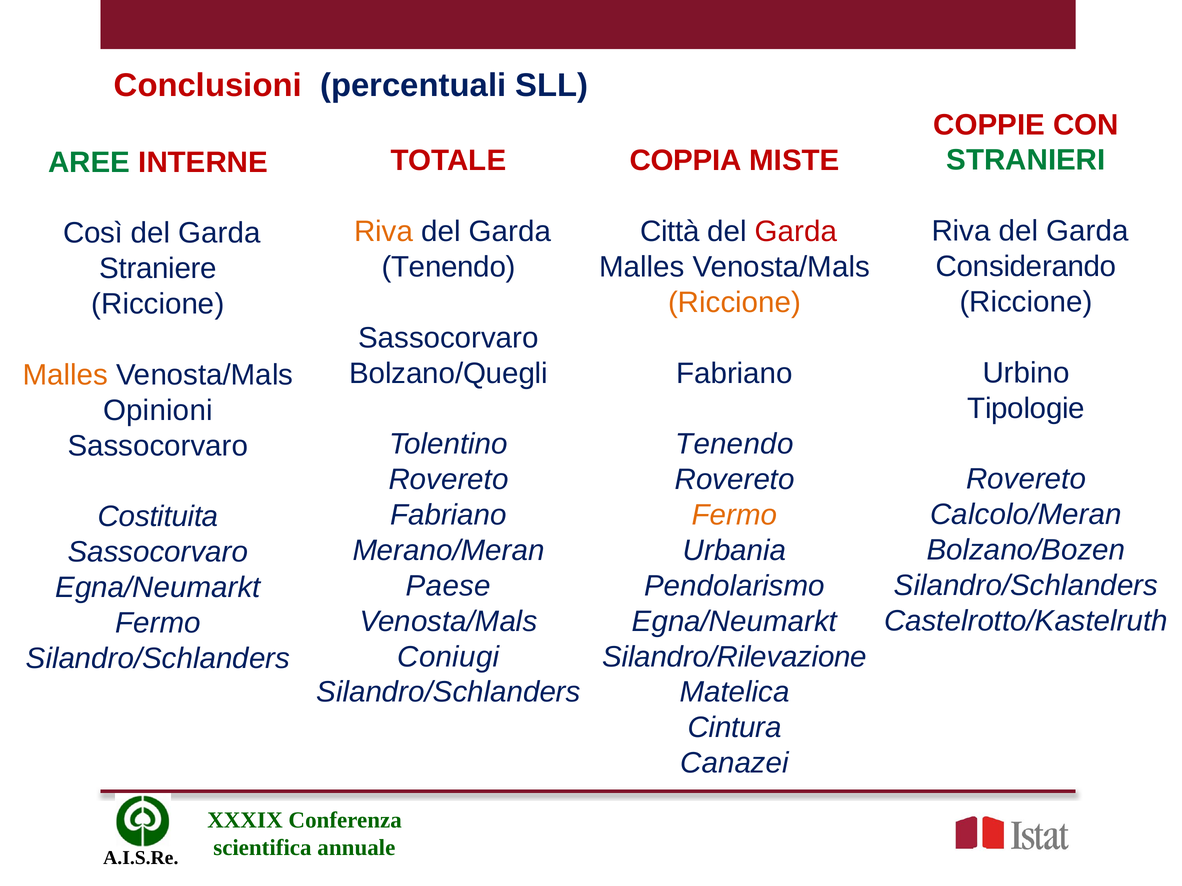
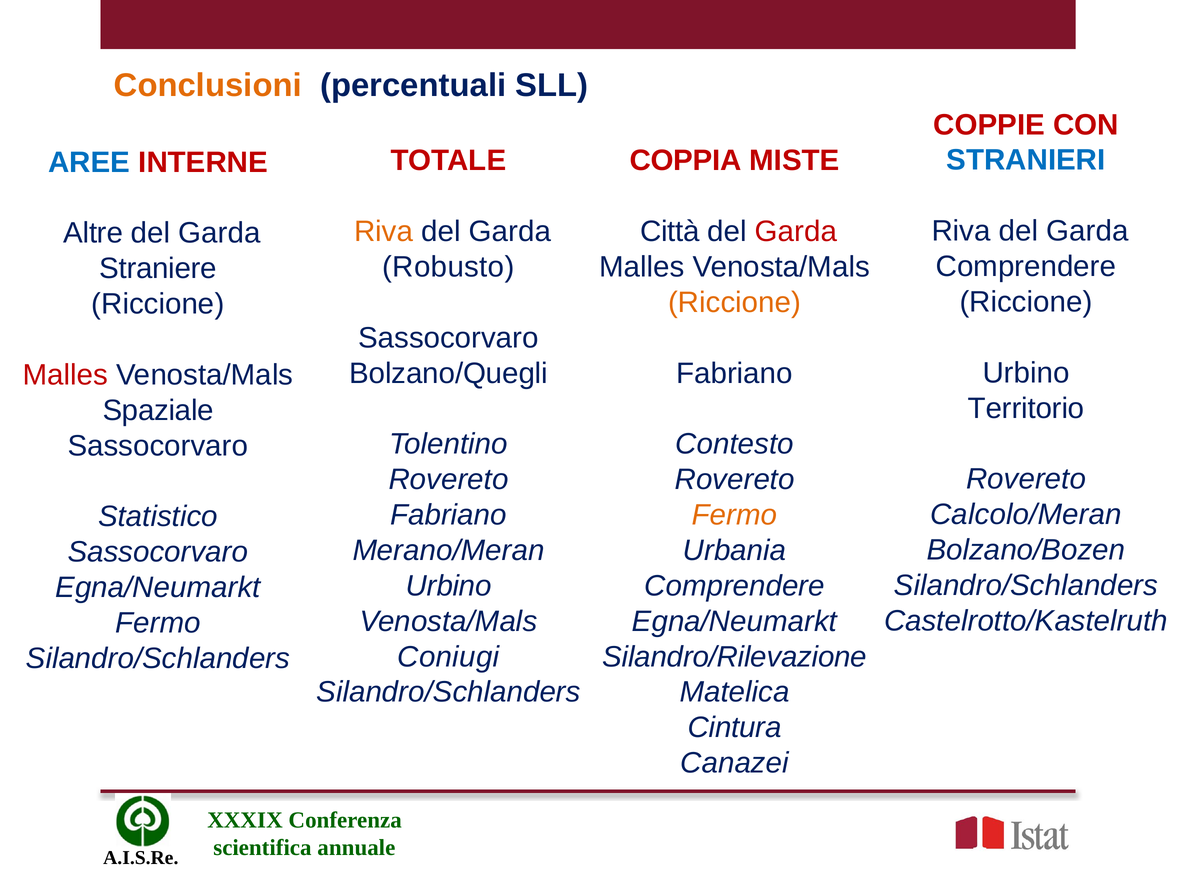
Conclusioni colour: red -> orange (208, 85)
STRANIERI colour: green -> blue (1026, 160)
AREE colour: green -> blue (89, 162)
Così: Così -> Altre (93, 233)
Considerando: Considerando -> Comprendere (1026, 267)
Tenendo: Tenendo -> Robusto (448, 267)
Malles colour: orange -> red (65, 375)
Tipologie: Tipologie -> Territorio (1026, 409)
Opinioni: Opinioni -> Spaziale (158, 411)
Tenendo: Tenendo -> Contesto (734, 444)
Costituita: Costituita -> Statistico (158, 517)
Paese: Paese -> Urbino (449, 586)
Pendolarismo: Pendolarismo -> Comprendere (735, 586)
